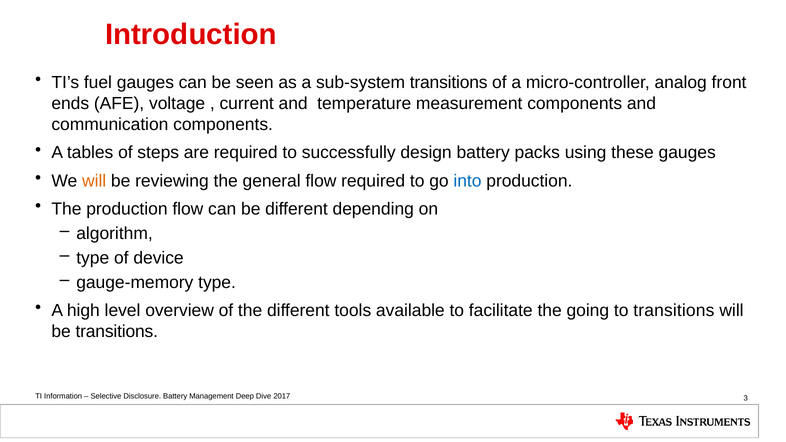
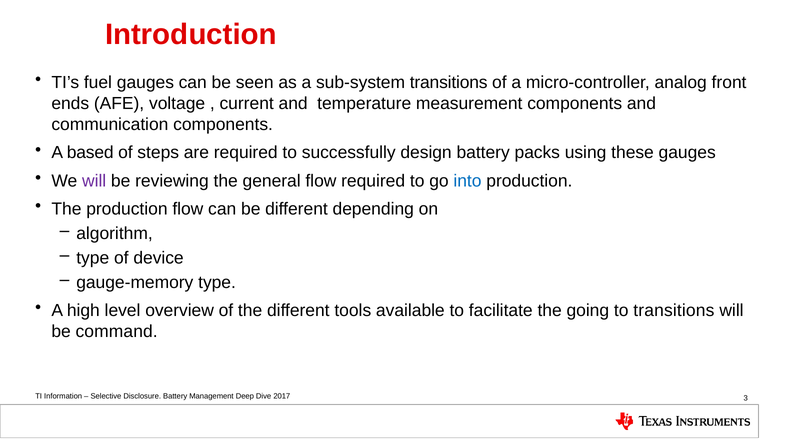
tables: tables -> based (90, 153)
will colour: orange -> purple (94, 181)
be transitions: transitions -> command (117, 332)
